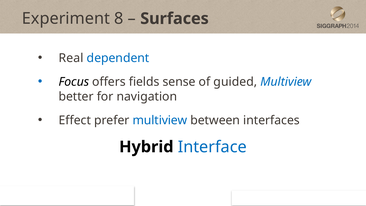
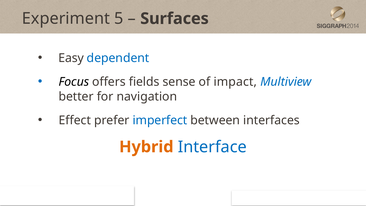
8: 8 -> 5 (119, 19)
Real: Real -> Easy (71, 58)
guided: guided -> impact (235, 82)
prefer multiview: multiview -> imperfect (160, 120)
Hybrid colour: black -> orange (146, 147)
